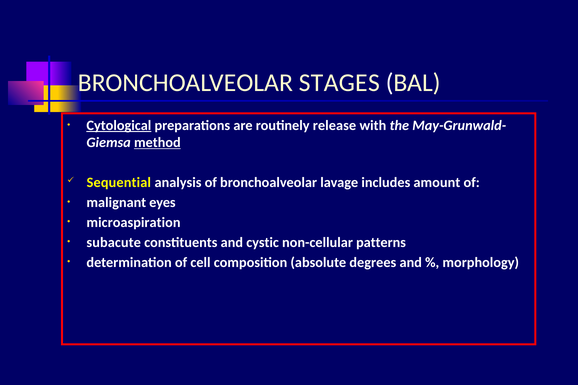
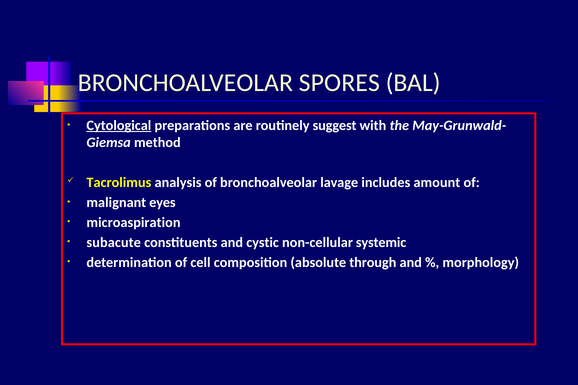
STAGES: STAGES -> SPORES (339, 83)
release: release -> suggest (335, 126)
method underline: present -> none (157, 143)
Sequential: Sequential -> Tacrolimus (119, 183)
patterns: patterns -> systemic (381, 243)
degrees: degrees -> through (373, 263)
